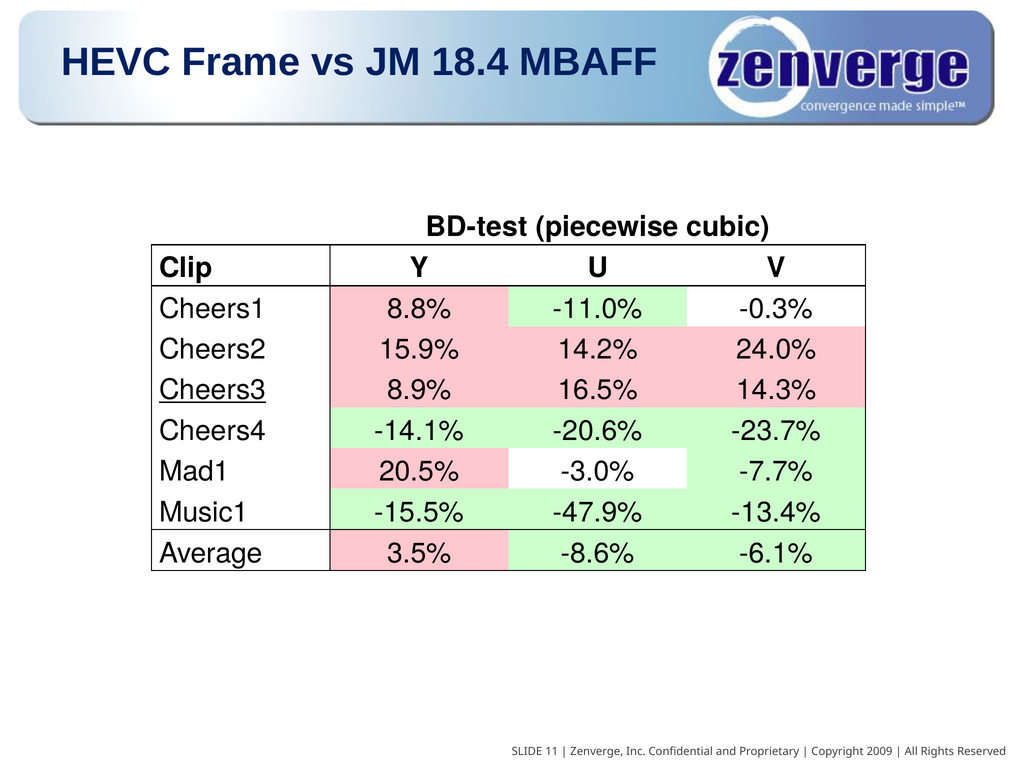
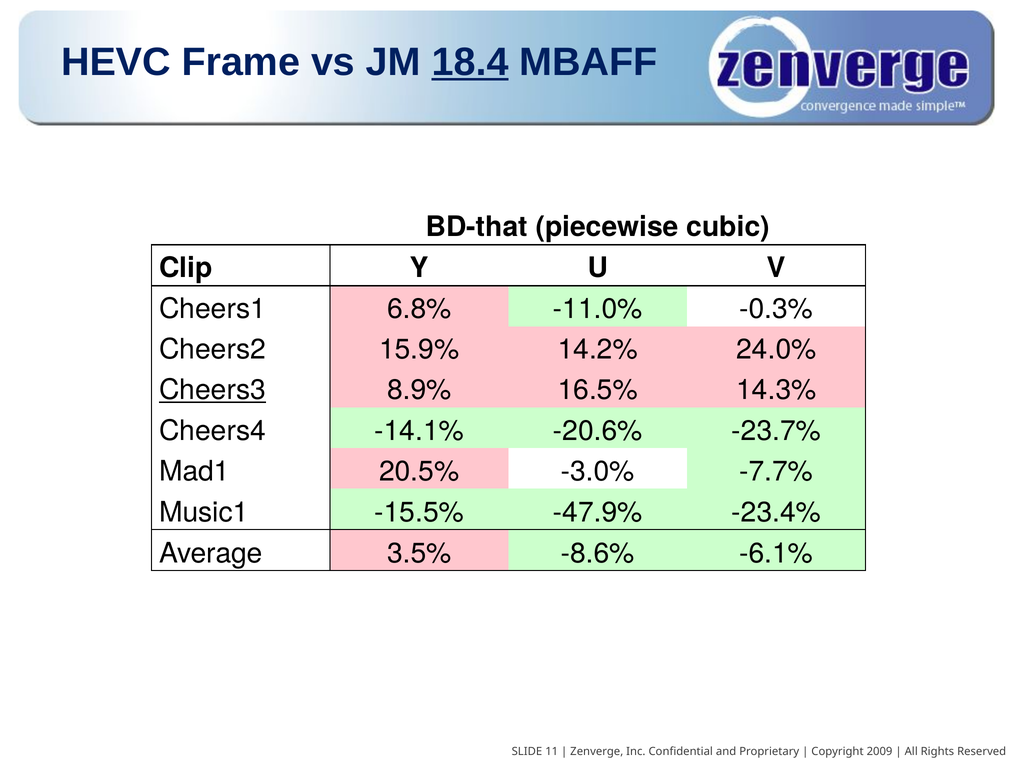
18.4 underline: none -> present (470, 62)
BD-test: BD-test -> BD-that (477, 227)
8.8%: 8.8% -> 6.8% (419, 309)
-13.4%: -13.4% -> -23.4% (776, 512)
